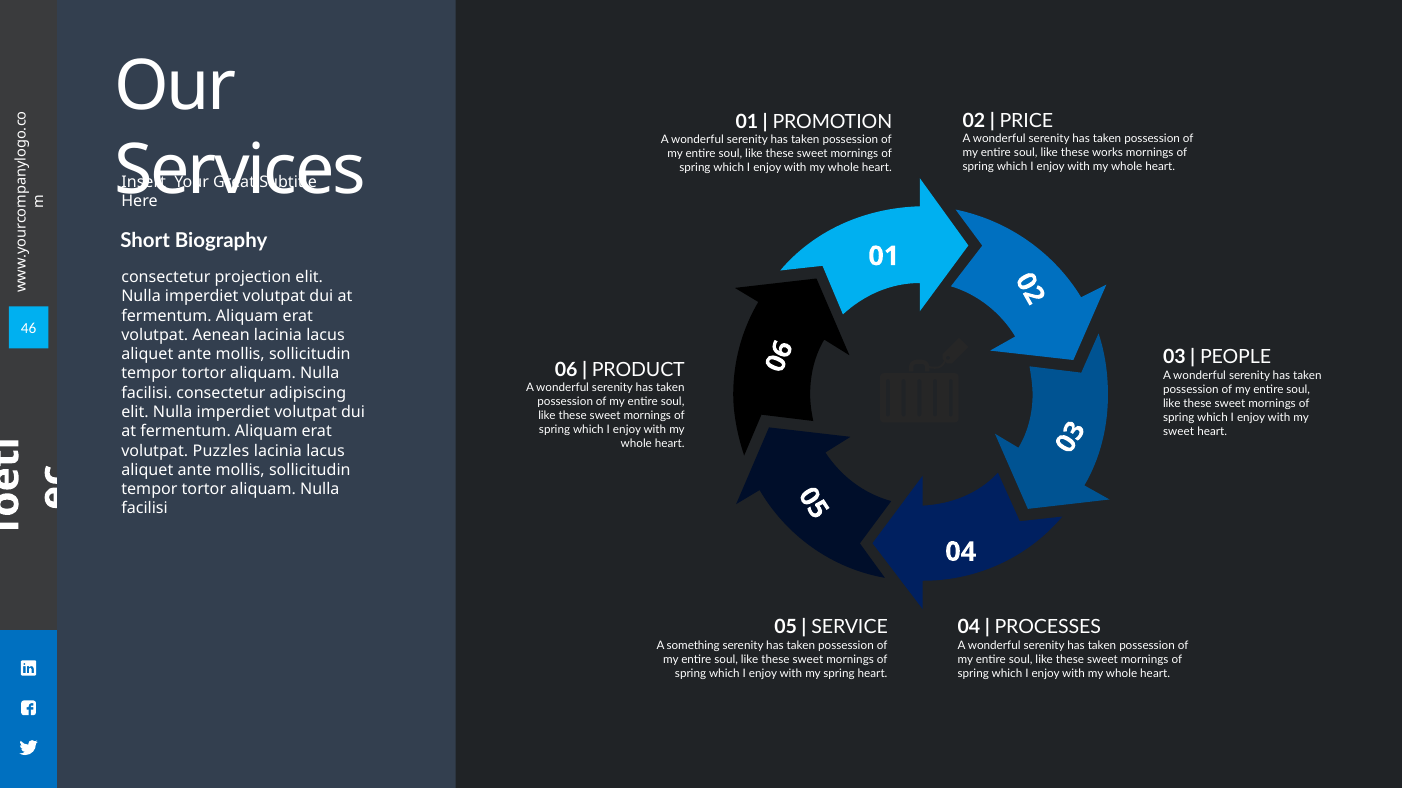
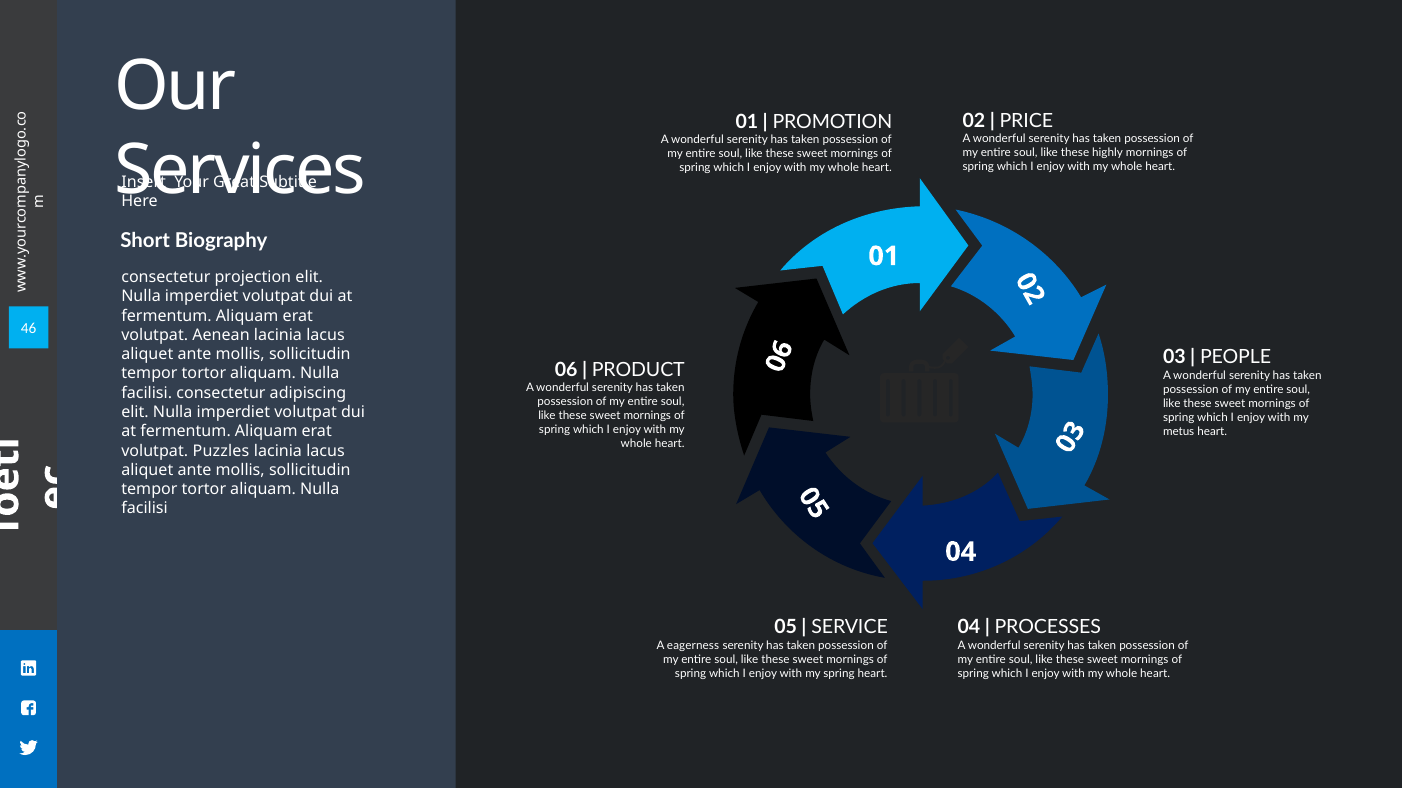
works: works -> highly (1107, 153)
sweet: sweet -> metus (1179, 432)
something: something -> eagerness (693, 646)
